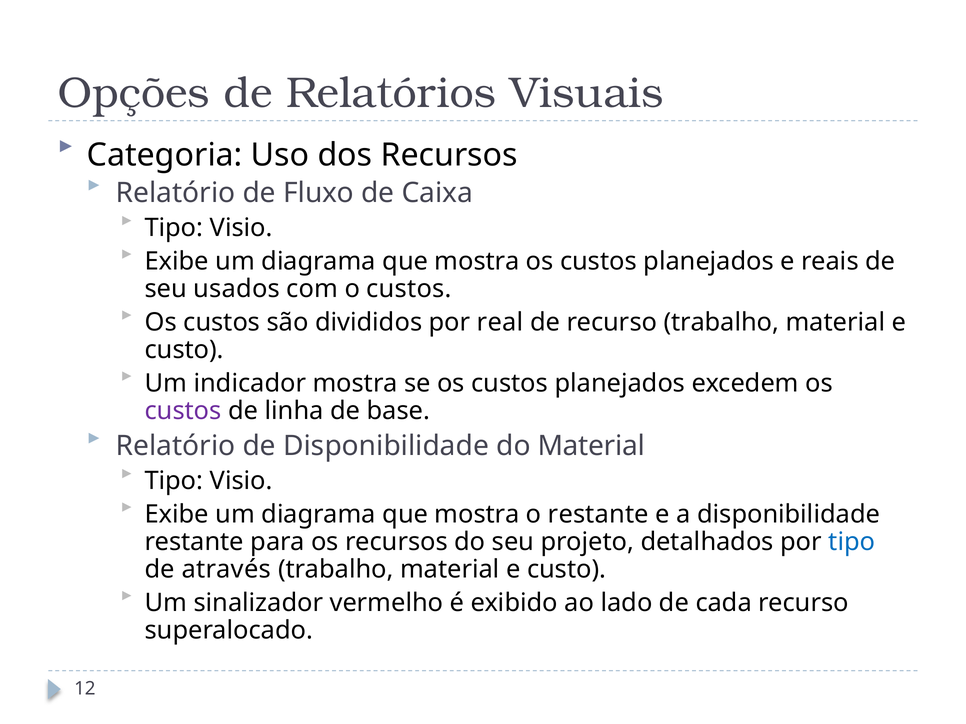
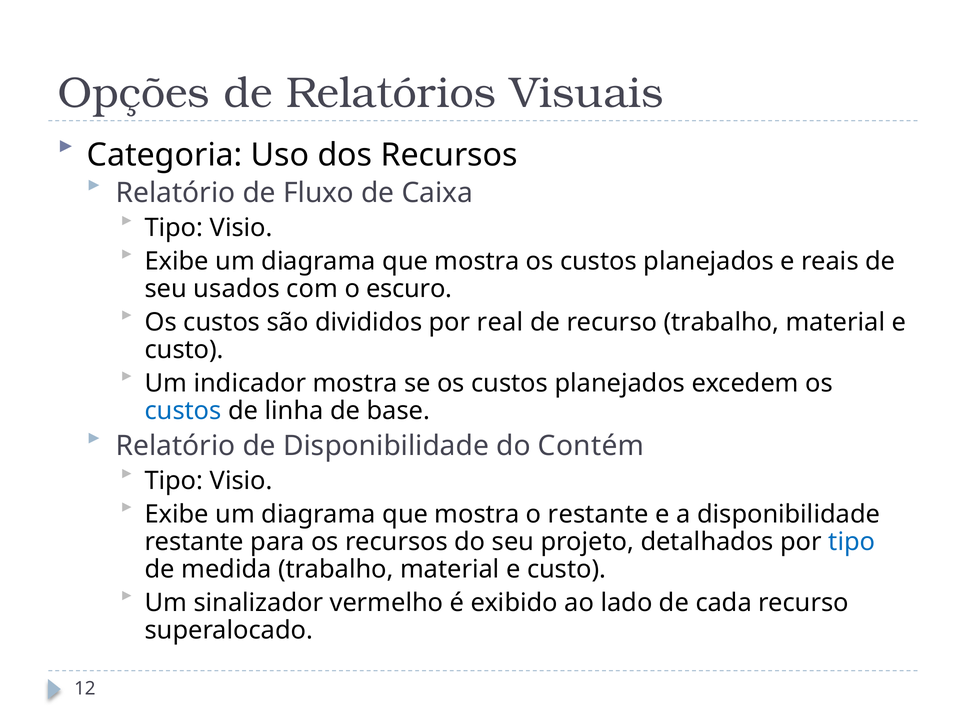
o custos: custos -> escuro (409, 289)
custos colour: purple -> blue (183, 411)
do Material: Material -> Contém (591, 446)
através: através -> medida (226, 570)
